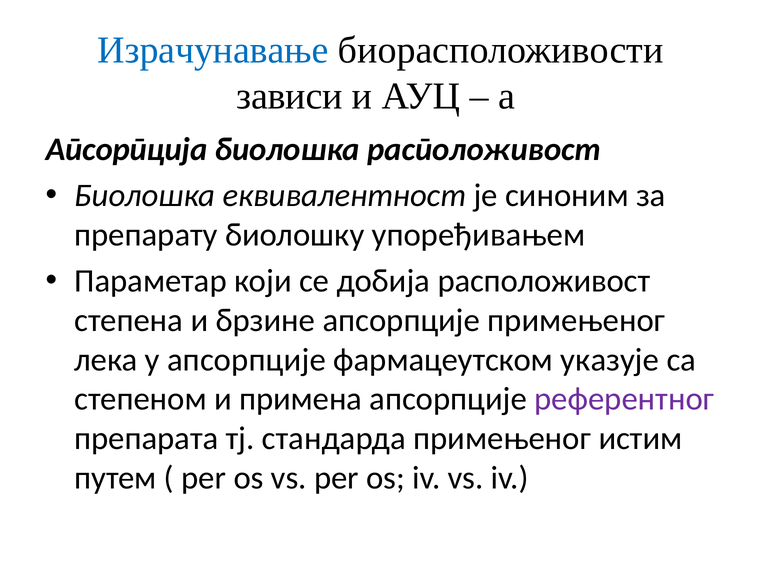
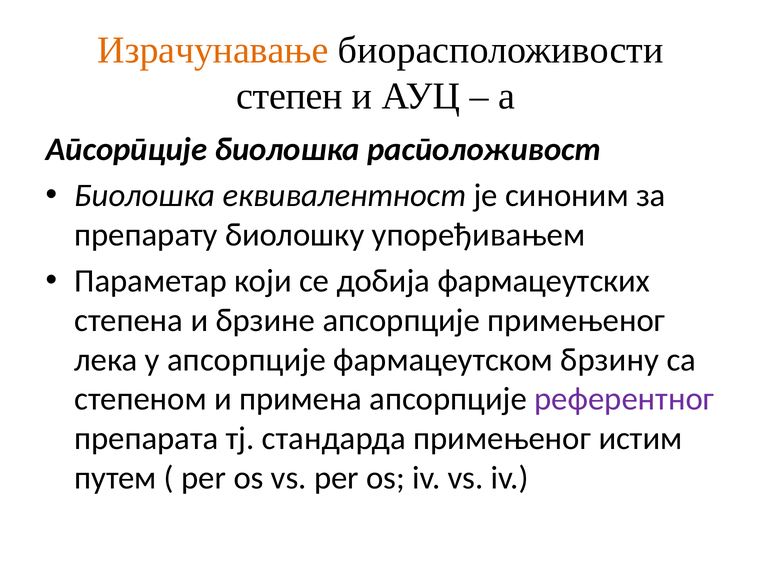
Израчунавање colour: blue -> orange (213, 50)
зависи: зависи -> степен (289, 96)
Апсорпција: Апсорпција -> Апсорпције (126, 149)
добија расположивост: расположивост -> фармацеутских (544, 281)
указује: указује -> брзину (610, 360)
